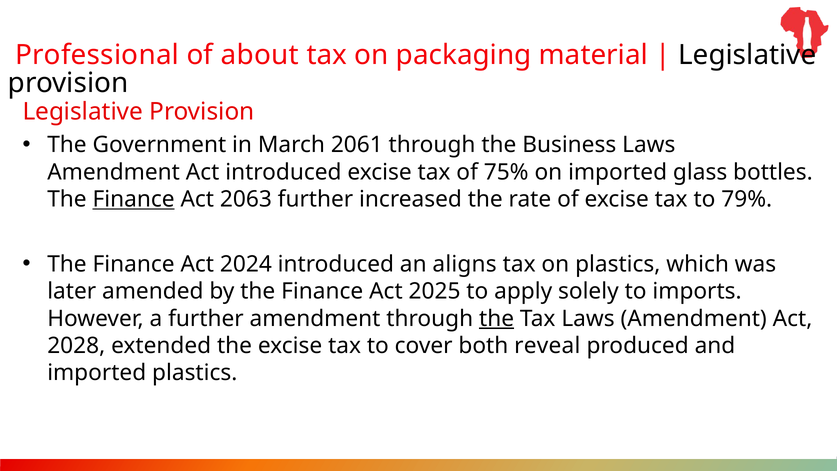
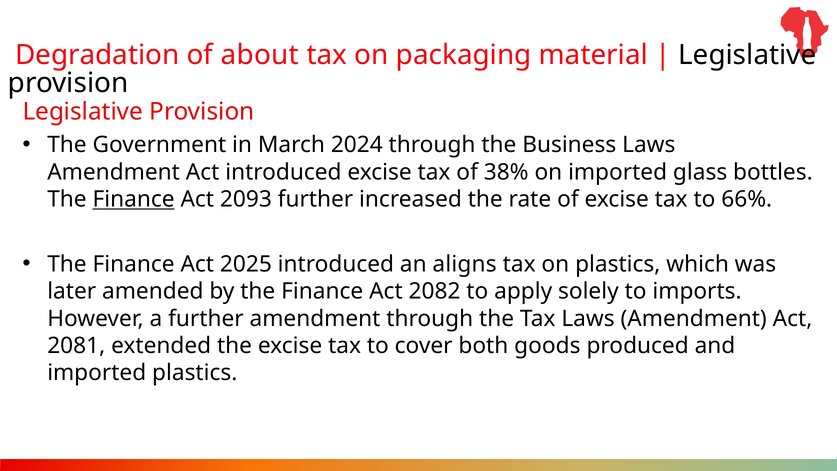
Professional: Professional -> Degradation (97, 55)
2061: 2061 -> 2024 (357, 145)
75%: 75% -> 38% (506, 172)
2063: 2063 -> 2093 (246, 199)
79%: 79% -> 66% (747, 199)
2024: 2024 -> 2025 (246, 264)
2025: 2025 -> 2082 (435, 291)
the underline: present -> none (497, 318)
2028: 2028 -> 2081 (76, 346)
reveal: reveal -> goods (547, 346)
